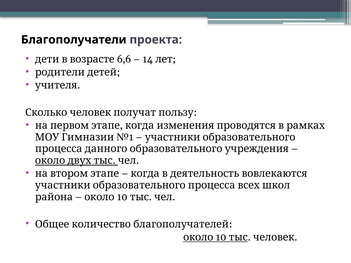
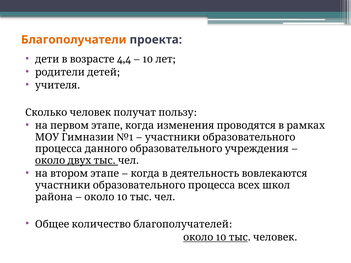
Благополучатели colour: black -> orange (74, 40)
6,6: 6,6 -> 4,4 (124, 59)
14: 14 -> 10 (148, 59)
